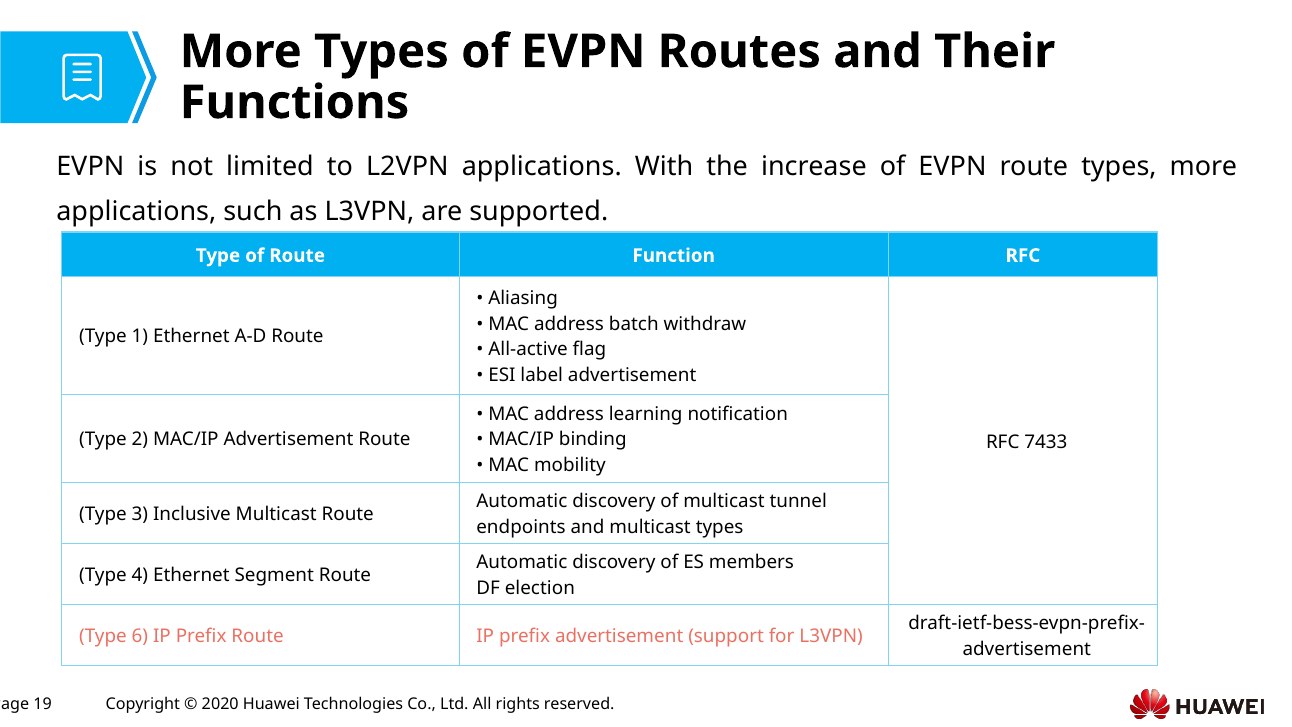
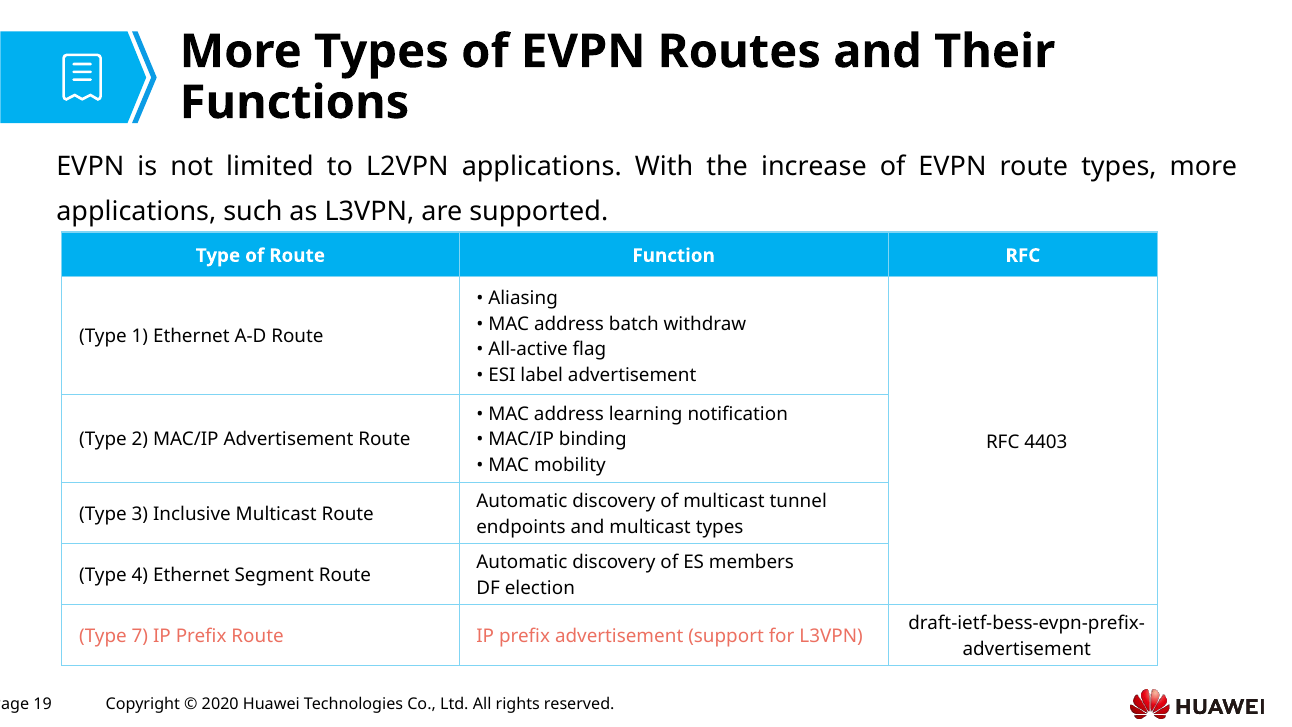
7433: 7433 -> 4403 (1046, 442)
6: 6 -> 7 (140, 636)
